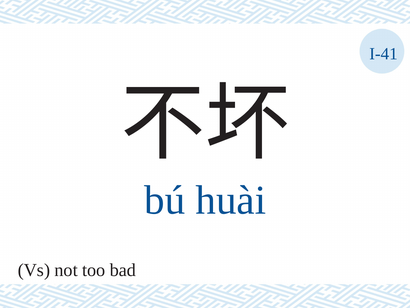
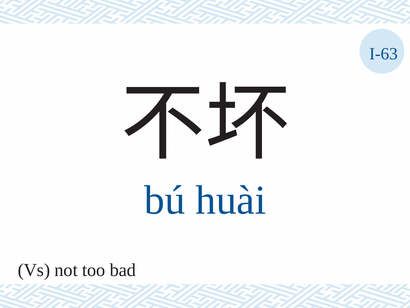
I-41: I-41 -> I-63 (383, 54)
